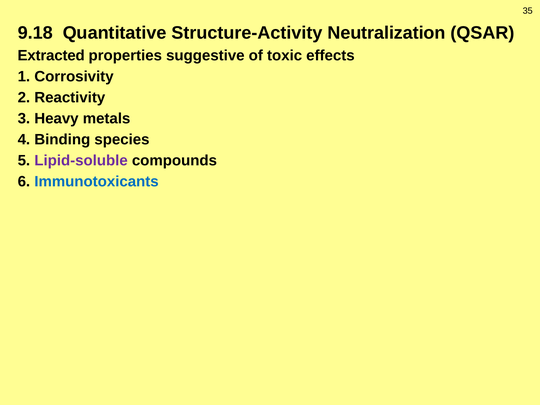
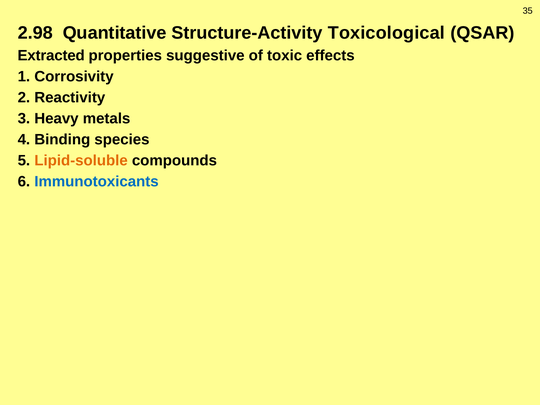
9.18: 9.18 -> 2.98 (35, 33)
Neutralization: Neutralization -> Toxicological (386, 33)
Lipid-soluble colour: purple -> orange (81, 161)
